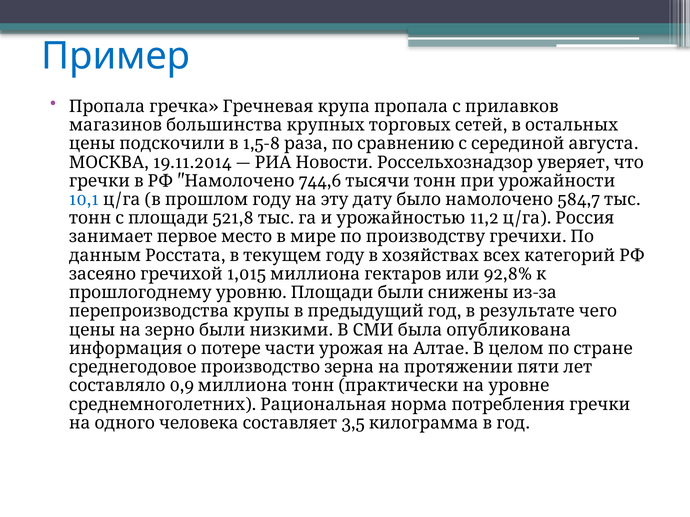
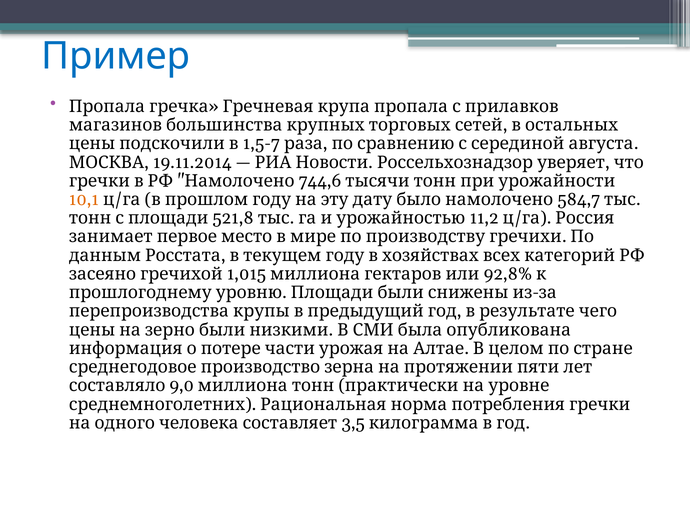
1,5-8: 1,5-8 -> 1,5-7 (261, 144)
10,1 colour: blue -> orange (84, 200)
0,9: 0,9 -> 9,0 (182, 386)
